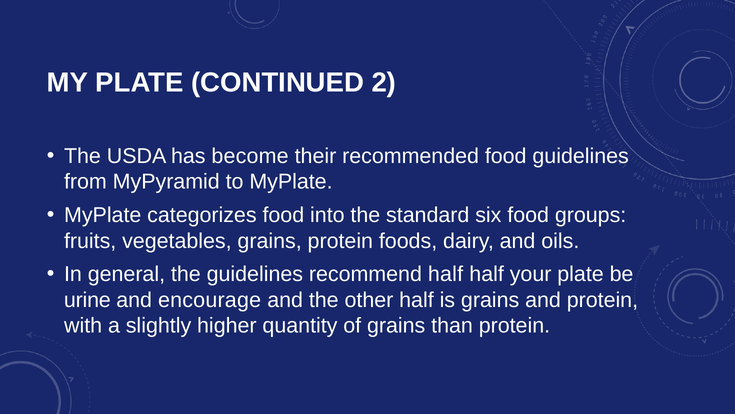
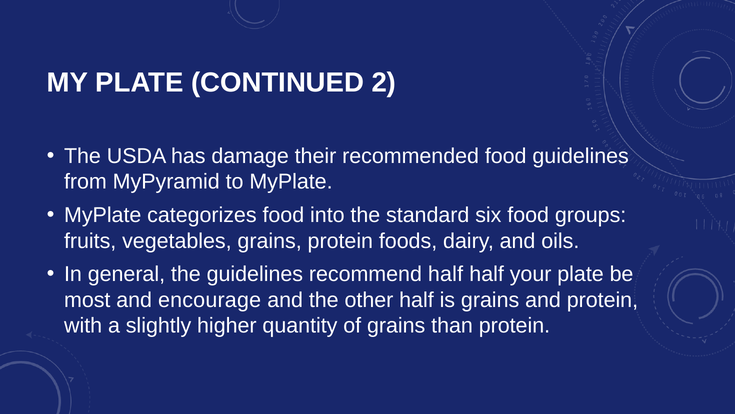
become: become -> damage (250, 156)
urine: urine -> most (87, 300)
